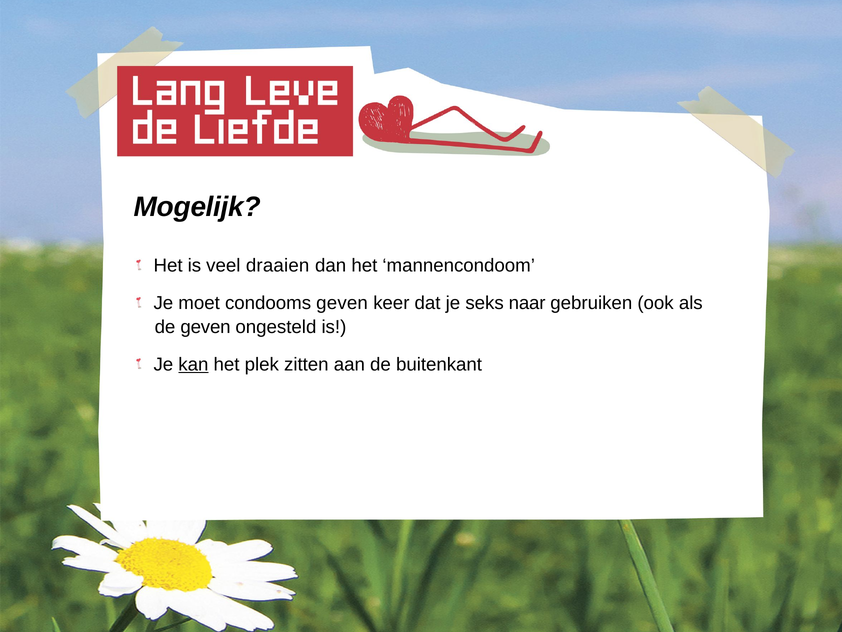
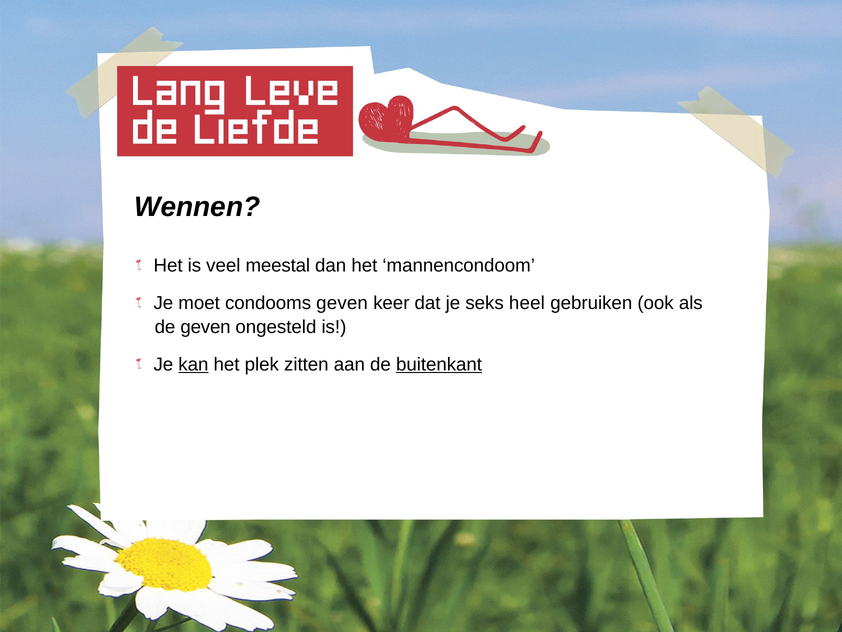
Mogelijk: Mogelijk -> Wennen (197, 207)
draaien: draaien -> meestal (278, 266)
naar: naar -> heel (527, 303)
buitenkant underline: none -> present (439, 364)
